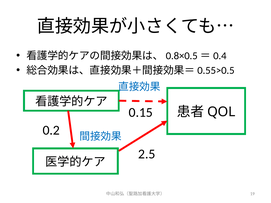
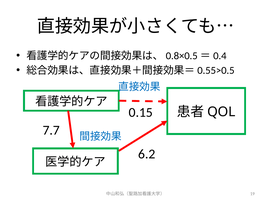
0.2: 0.2 -> 7.7 (51, 130)
2.5: 2.5 -> 6.2 (147, 154)
